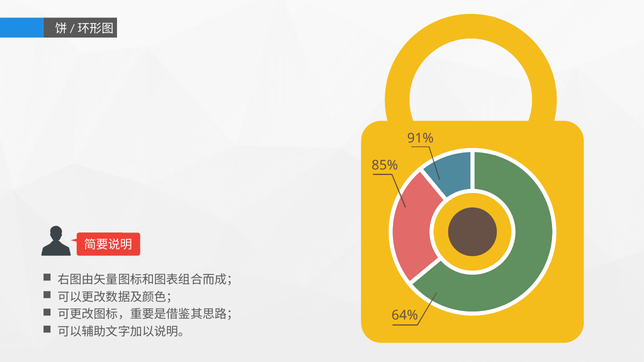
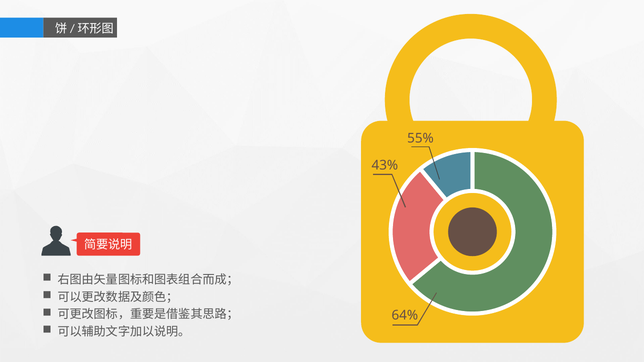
91%: 91% -> 55% (420, 138)
85%: 85% -> 43% (385, 166)
